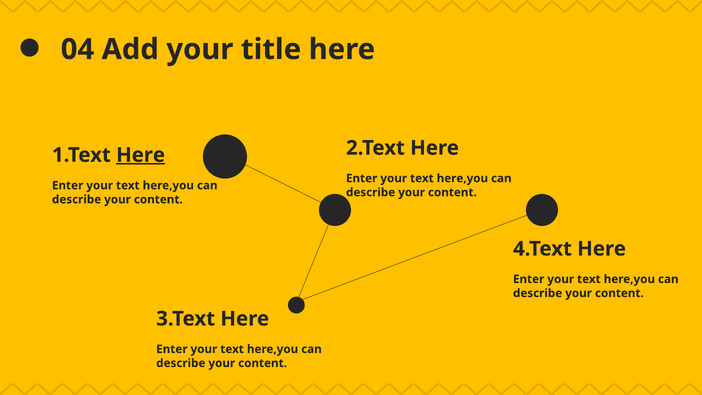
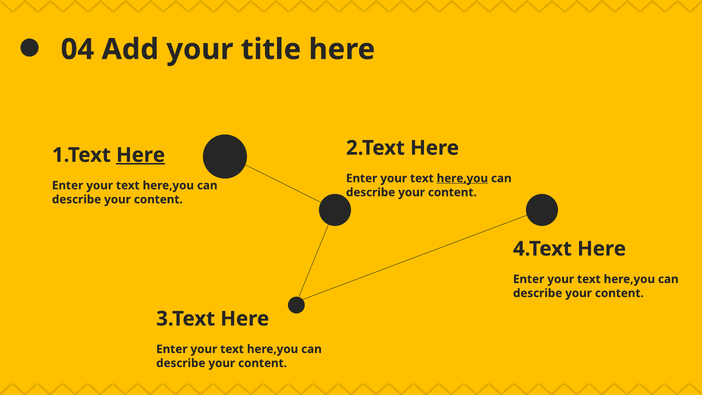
here,you underline: none -> present (462, 178)
